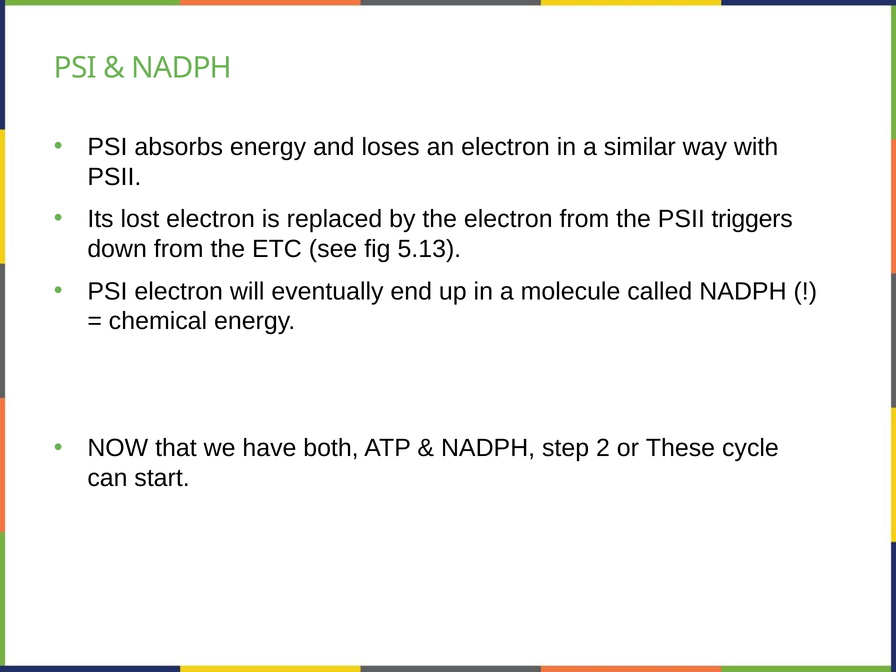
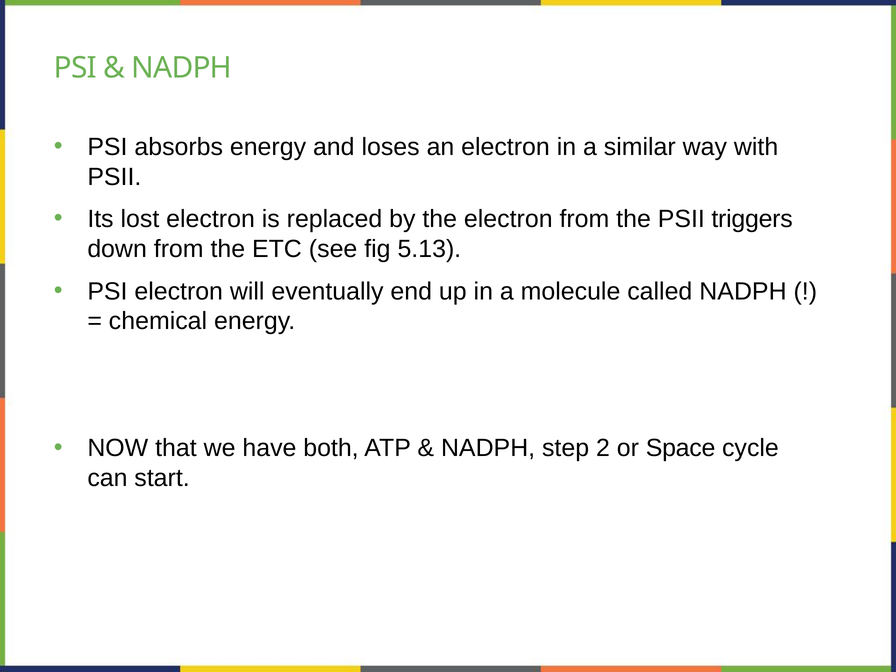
These: These -> Space (681, 448)
